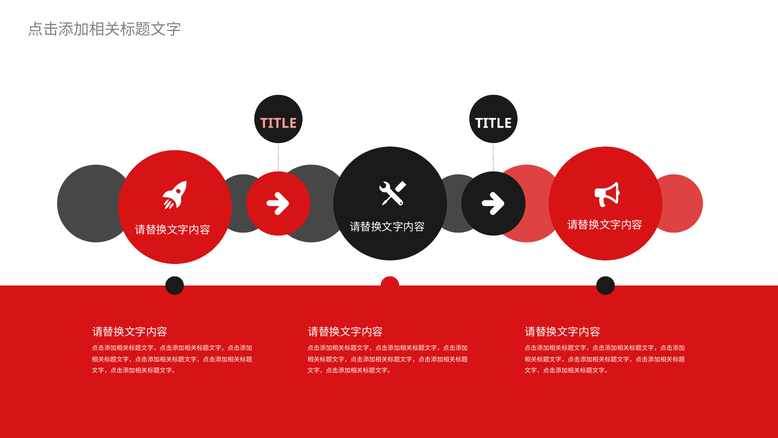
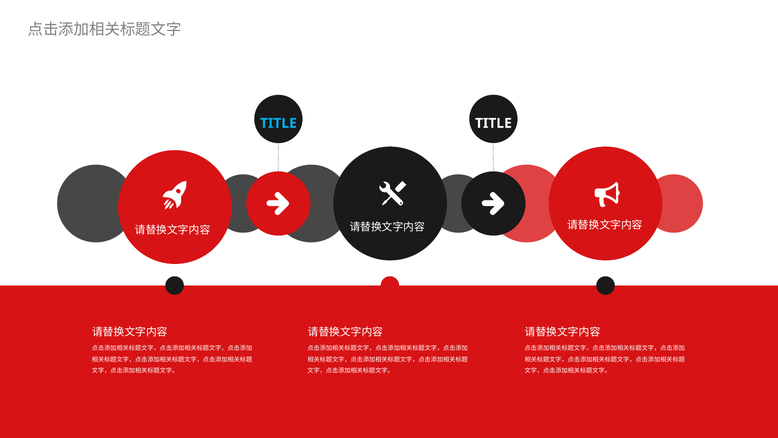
TITLE colour: pink -> light blue (278, 123)
